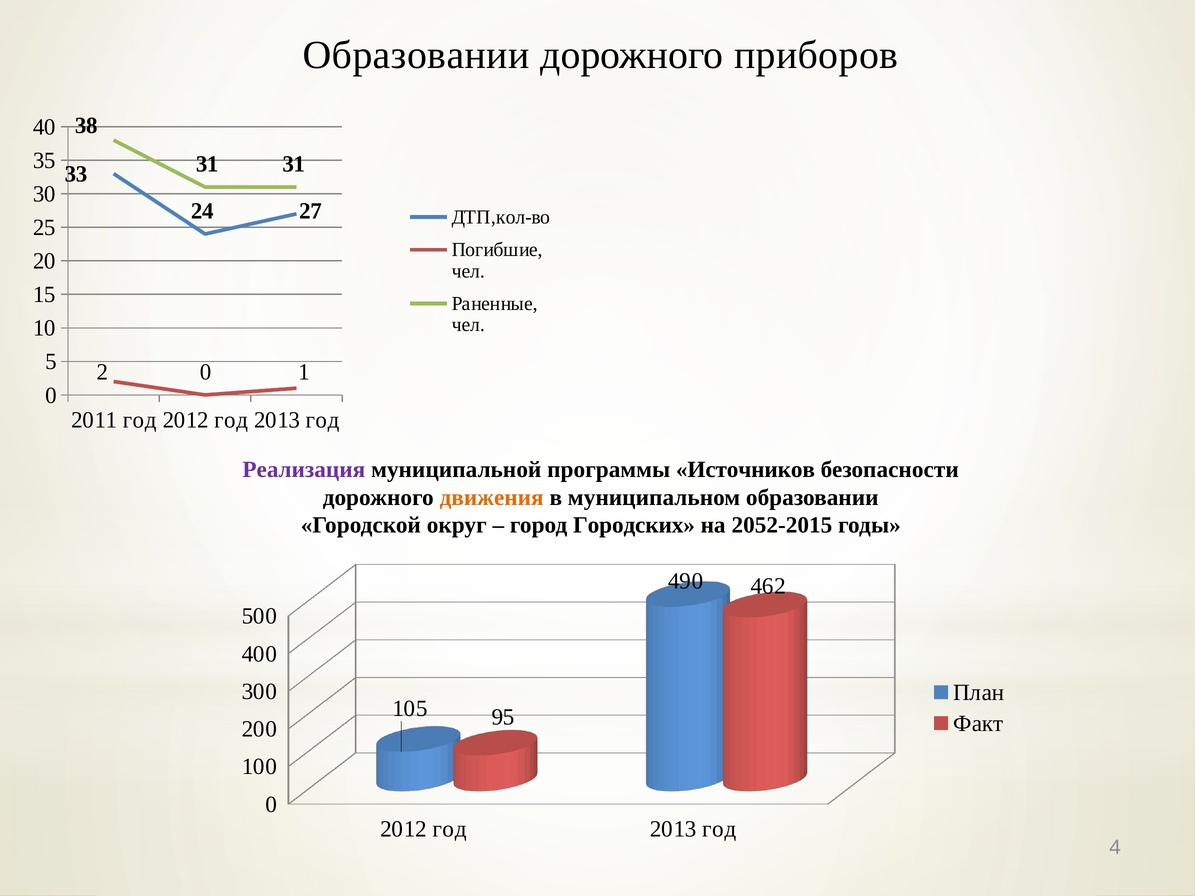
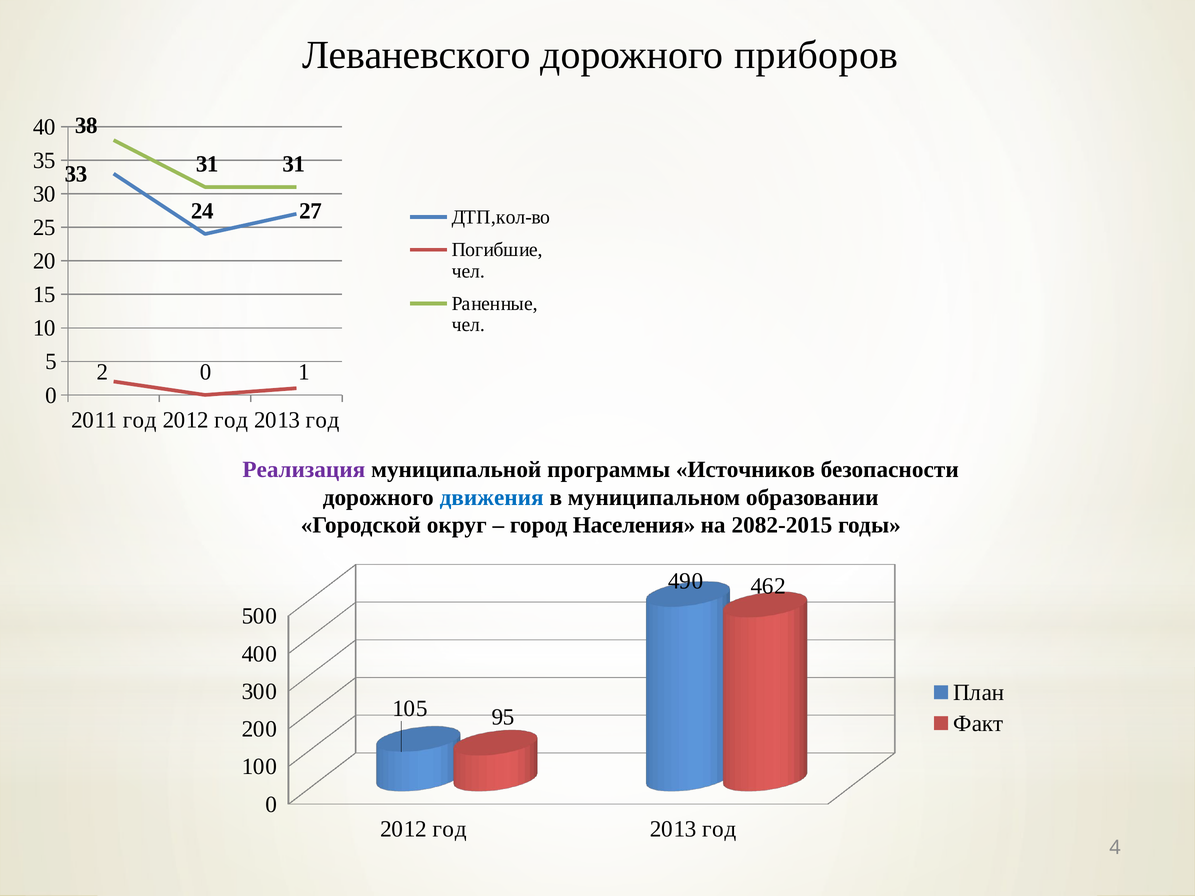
Образовании: Образовании -> Леваневского (416, 55)
движения colour: orange -> blue (492, 497)
Городских: Городских -> Населения (634, 525)
2052-2015: 2052-2015 -> 2082-2015 (782, 525)
